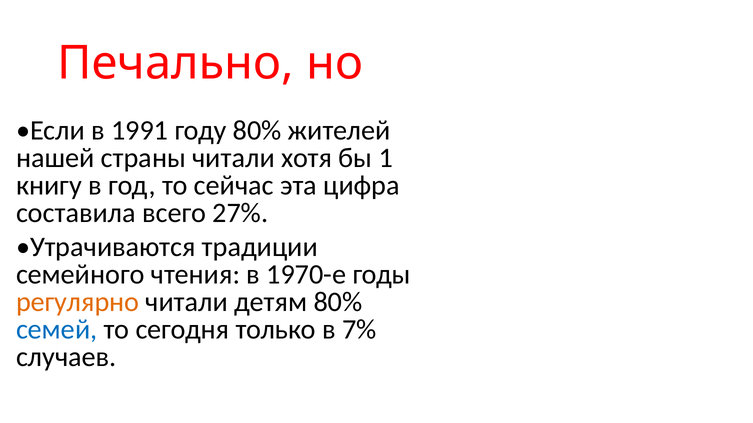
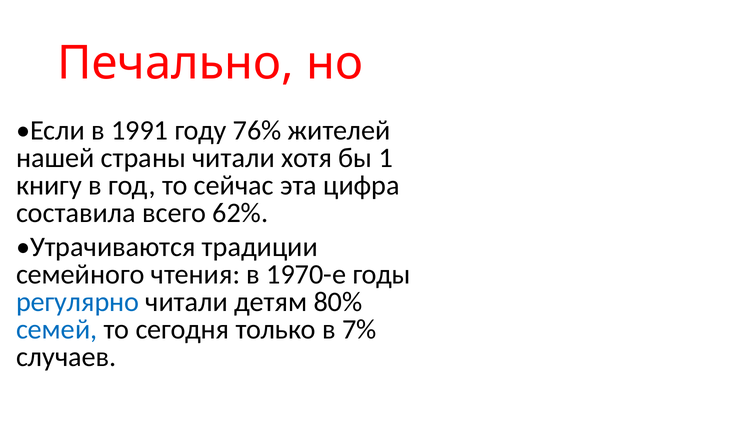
году 80%: 80% -> 76% (257, 131)
27%: 27% -> 62% (240, 213)
регулярно colour: orange -> blue (78, 302)
